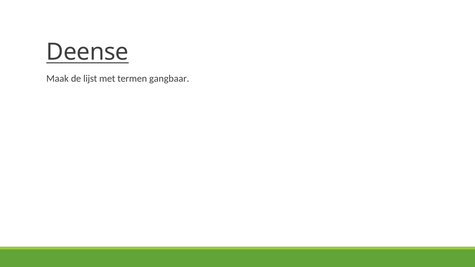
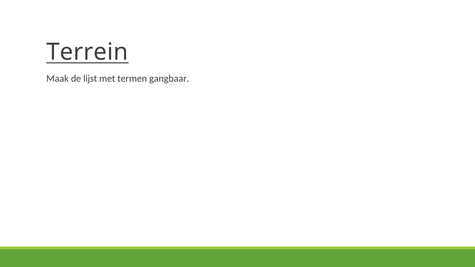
Deense: Deense -> Terrein (87, 52)
